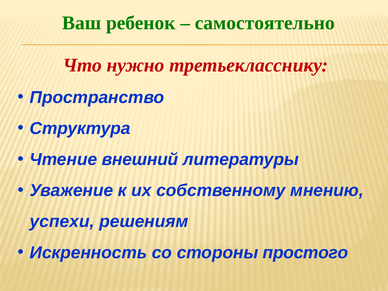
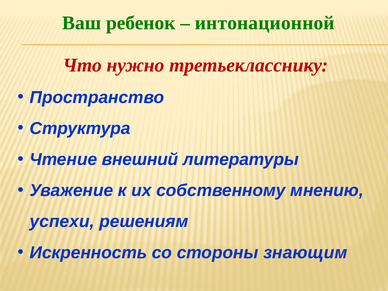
самостоятельно: самостоятельно -> интонационной (265, 23)
простого: простого -> знающим (305, 253)
